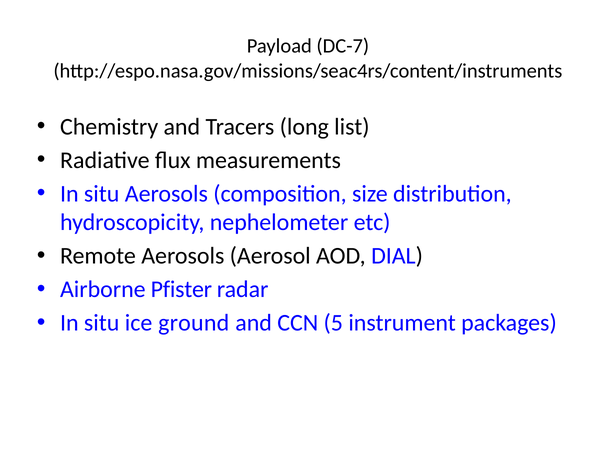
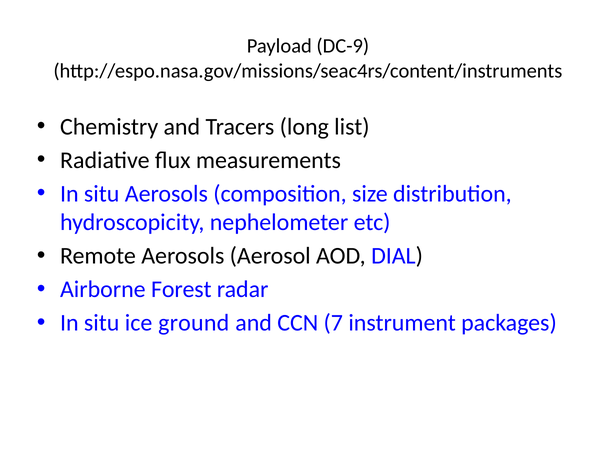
DC-7: DC-7 -> DC-9 (343, 46)
Pfister: Pfister -> Forest (181, 290)
5: 5 -> 7 (333, 323)
